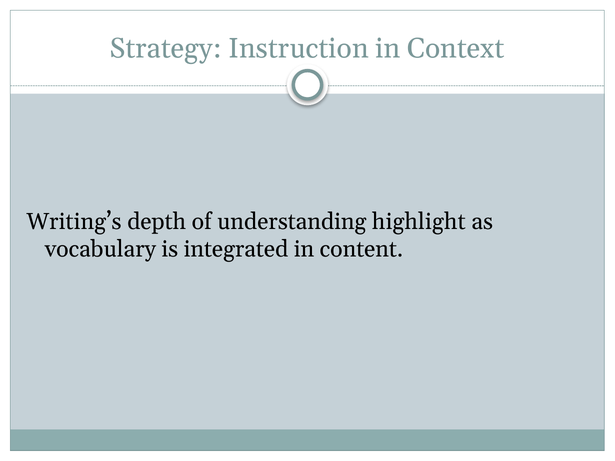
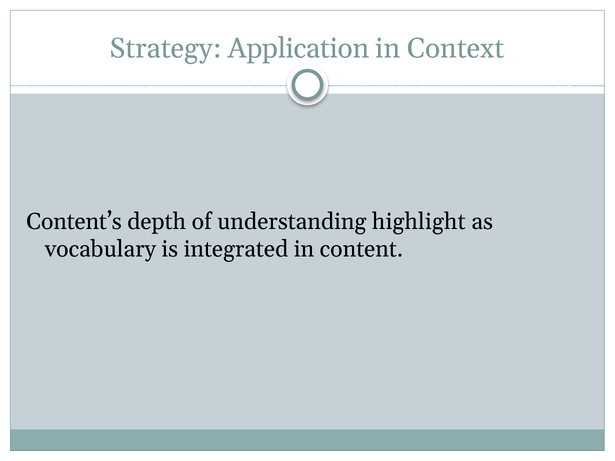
Instruction: Instruction -> Application (299, 48)
Writing’s: Writing’s -> Content’s (74, 222)
